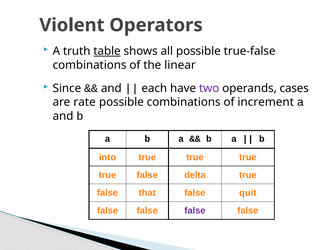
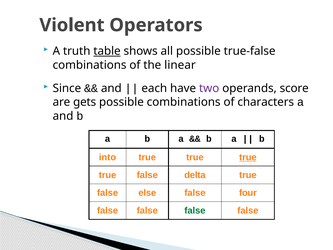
cases: cases -> score (294, 88)
rate: rate -> gets (85, 102)
increment: increment -> characters (266, 102)
true underline: none -> present (248, 157)
that: that -> else (147, 193)
quit: quit -> four (248, 193)
false colour: purple -> green (195, 210)
